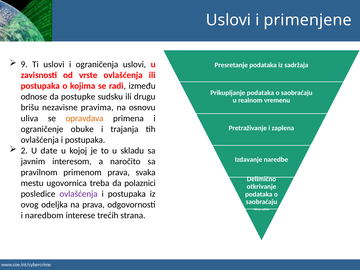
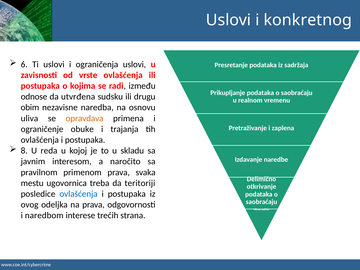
primenjene: primenjene -> konkretnog (308, 20)
9: 9 -> 6 (24, 64)
postupke: postupke -> utvrđena (78, 97)
brišu: brišu -> obim (30, 108)
pravima: pravima -> naredba (97, 108)
2: 2 -> 8 (24, 151)
date: date -> reda (49, 151)
polaznici: polaznici -> teritoriji (140, 183)
ovlašćenja colour: purple -> blue (79, 194)
